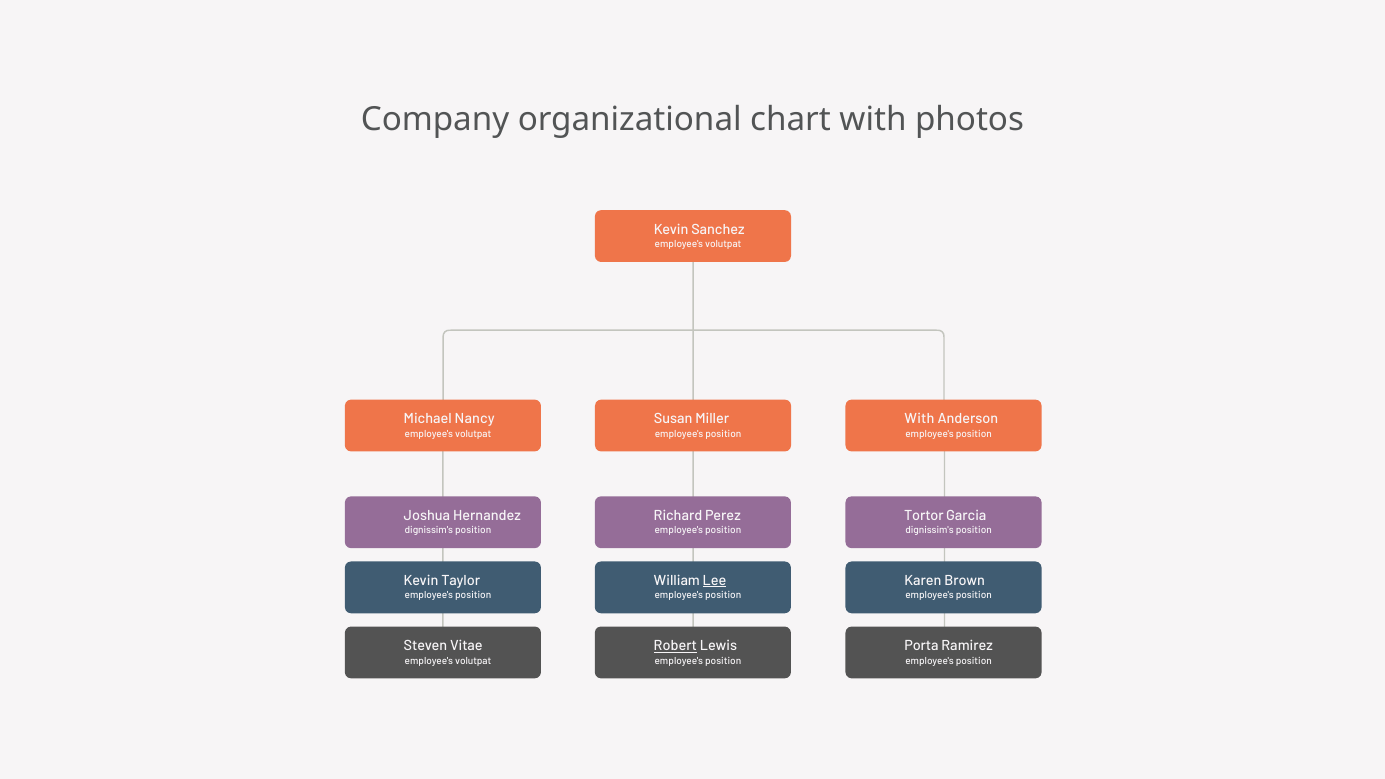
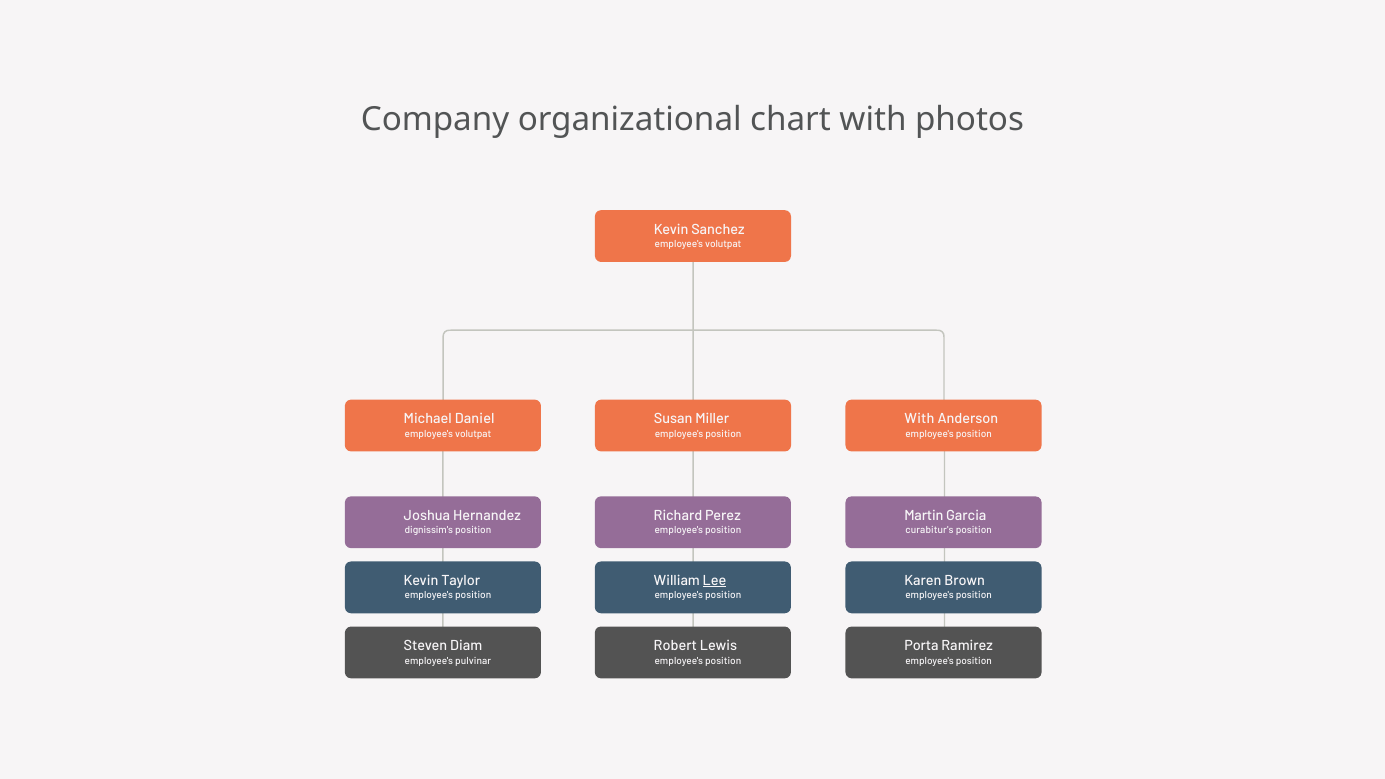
Nancy: Nancy -> Daniel (475, 419)
Tortor: Tortor -> Martin (924, 516)
dignissim's: dignissim's -> curabitur's (929, 531)
Vitae: Vitae -> Diam (466, 646)
Robert underline: present -> none (675, 646)
volutpat: volutpat -> pulvinar (473, 661)
